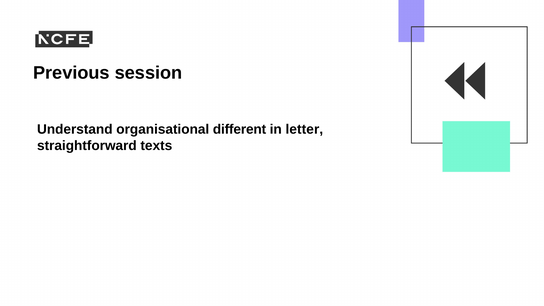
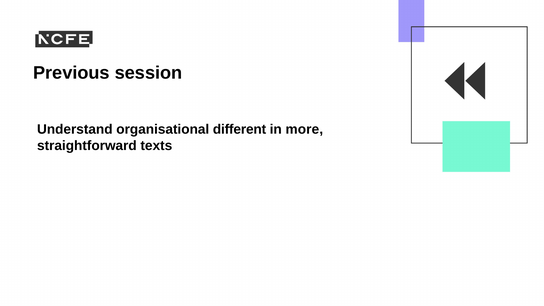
letter: letter -> more (304, 129)
